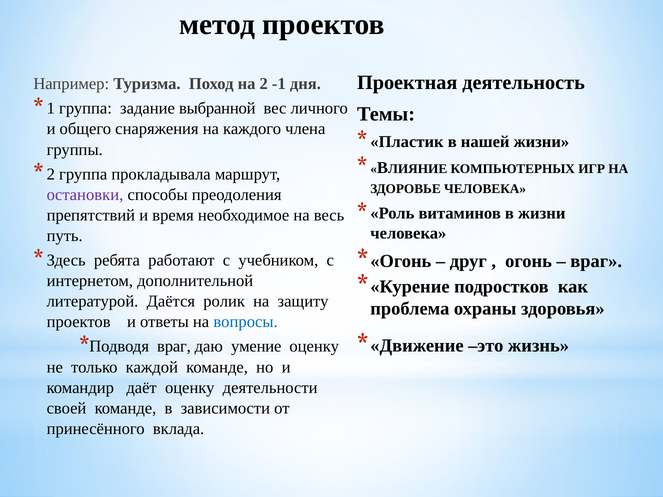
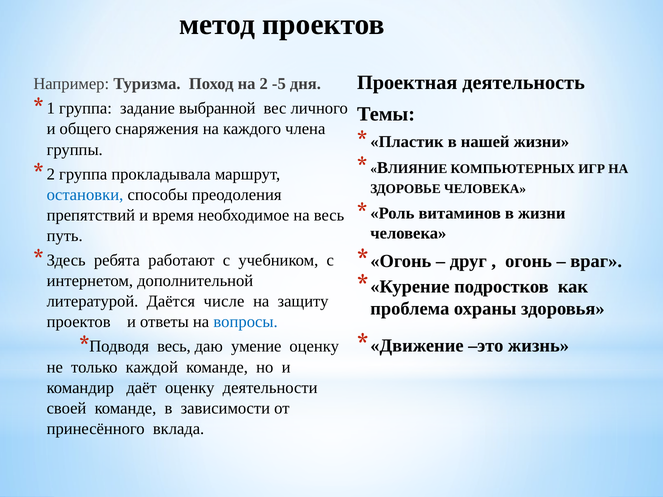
-1: -1 -> -5 (279, 84)
остановки colour: purple -> blue (85, 195)
ролик: ролик -> числе (224, 302)
враг: враг -> весь (174, 347)
